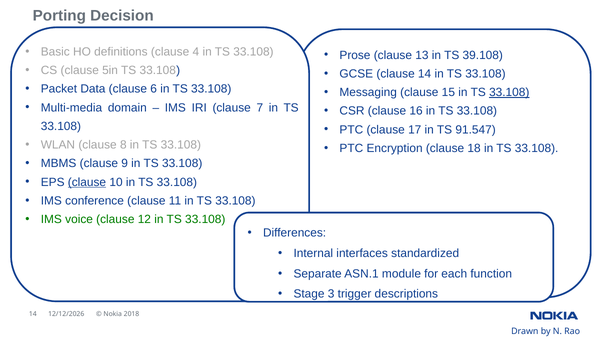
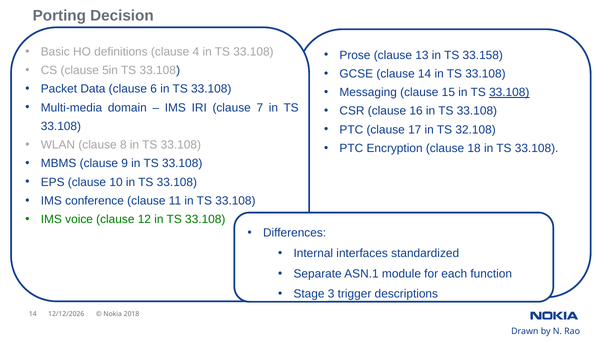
39.108: 39.108 -> 33.158 (483, 55)
91.547: 91.547 -> 32.108 (476, 130)
clause underline: present -> none (87, 182)
